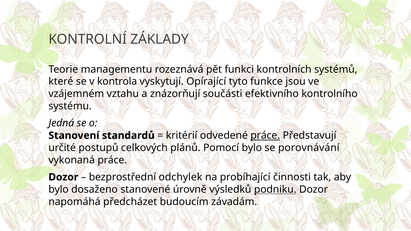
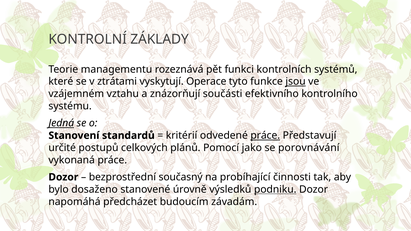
kontrola: kontrola -> ztrátami (117, 82)
Opírající: Opírající -> Operace (206, 82)
jsou underline: none -> present (296, 82)
Jedná underline: none -> present (61, 123)
Pomocí bylo: bylo -> jako (252, 148)
odchylek: odchylek -> současný (181, 177)
